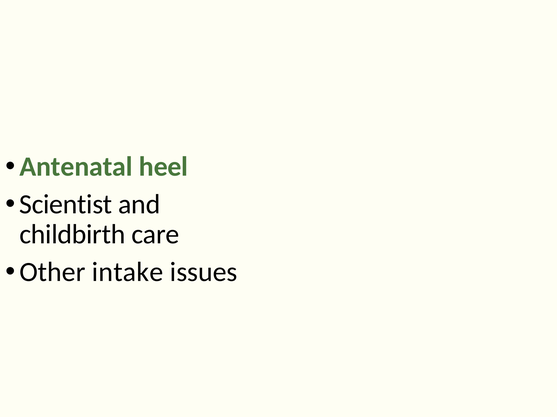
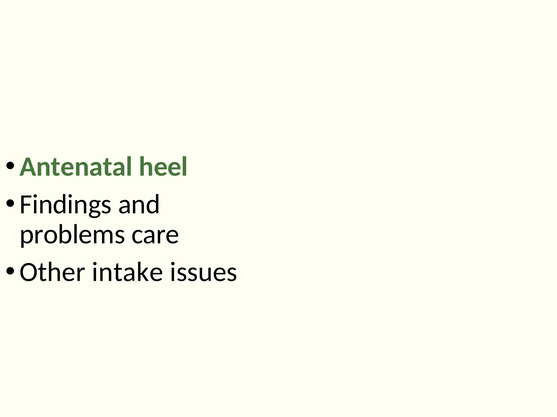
Scientist: Scientist -> Findings (66, 205)
childbirth: childbirth -> problems (72, 235)
